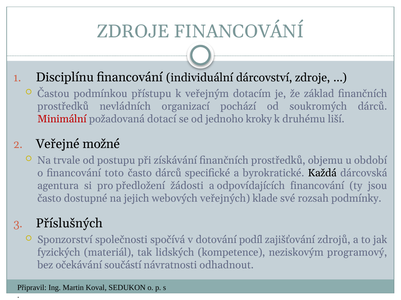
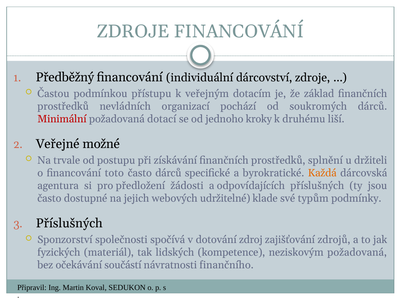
Disciplínu: Disciplínu -> Předběžný (65, 78)
objemu: objemu -> splnění (325, 161)
období: období -> držiteli (371, 161)
Každá colour: black -> orange (322, 173)
odpovídajících financování: financování -> příslušných (317, 186)
veřejných: veřejných -> udržitelné (225, 199)
rozsah: rozsah -> typům (313, 199)
podíl: podíl -> zdroj (251, 240)
neziskovým programový: programový -> požadovaná (357, 253)
odhadnout: odhadnout -> finančního (227, 266)
